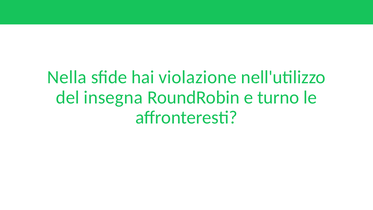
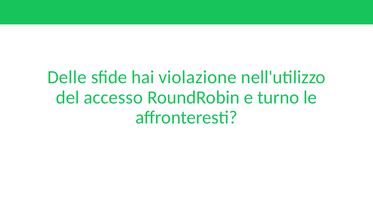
Nella: Nella -> Delle (67, 77)
insegna: insegna -> accesso (113, 97)
